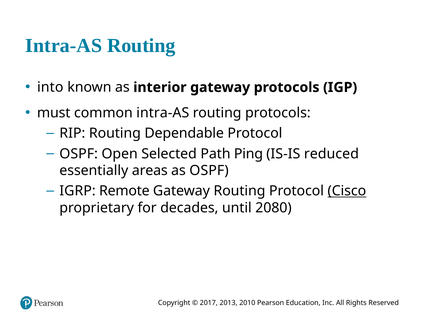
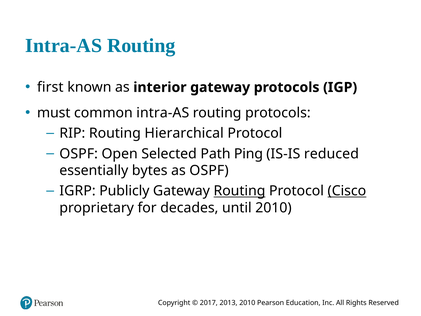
into: into -> first (50, 87)
Dependable: Dependable -> Hierarchical (184, 133)
areas: areas -> bytes (150, 170)
Remote: Remote -> Publicly (124, 191)
Routing underline: none -> present (239, 191)
until 2080: 2080 -> 2010 (273, 208)
